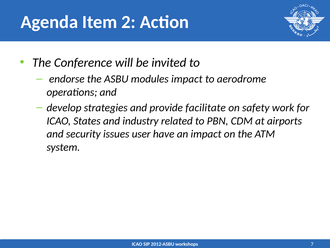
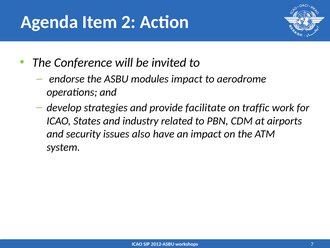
safety: safety -> traffic (256, 107)
user: user -> also (141, 134)
